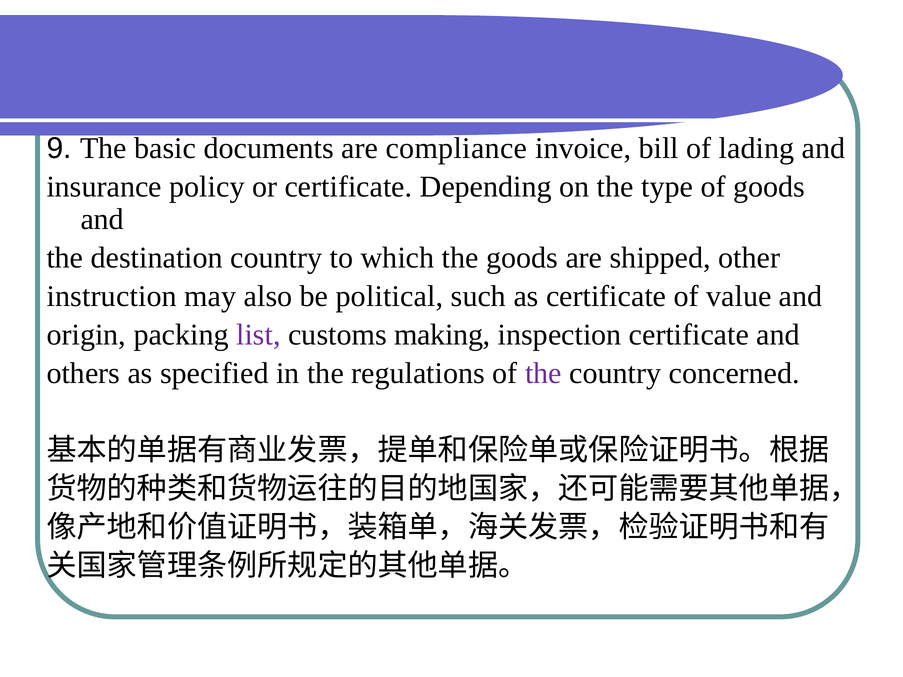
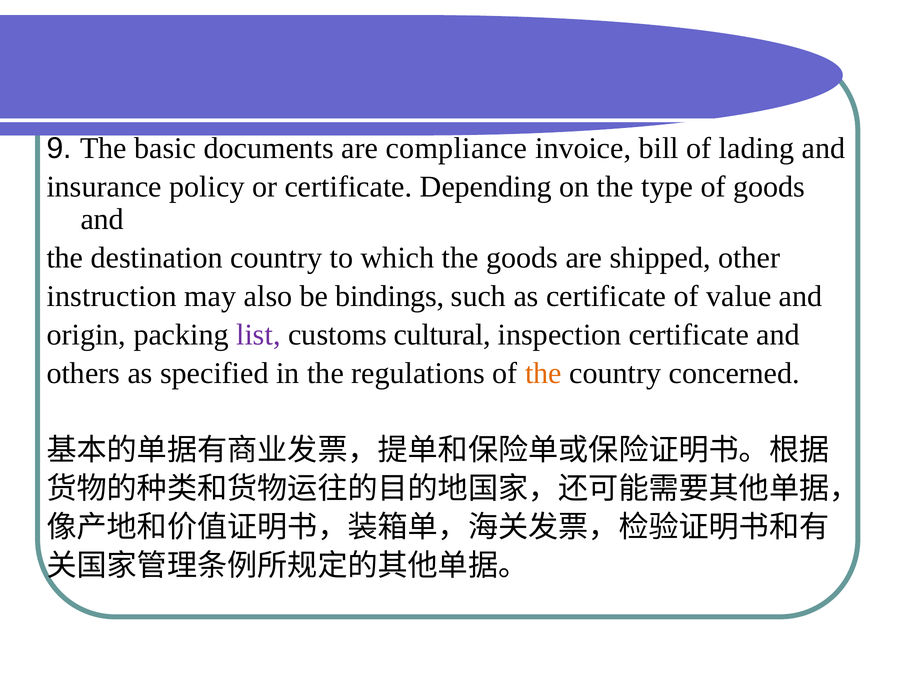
political: political -> bindings (390, 297)
making: making -> cultural (442, 335)
the colour: purple -> orange (543, 374)
